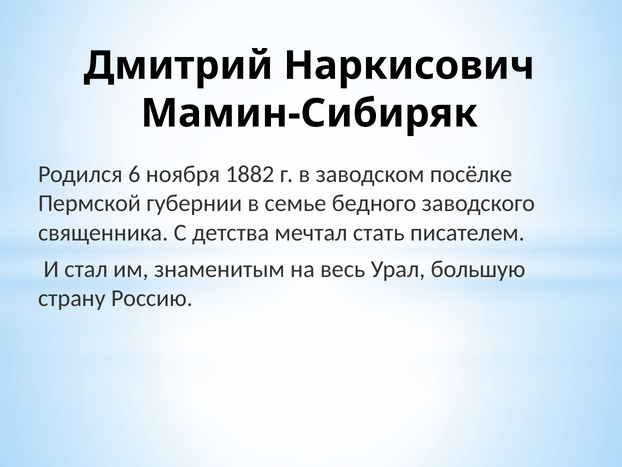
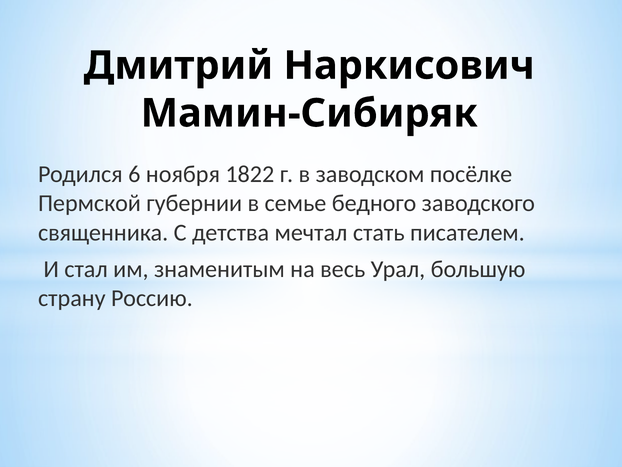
1882: 1882 -> 1822 (250, 174)
